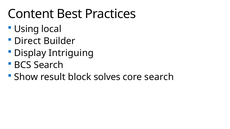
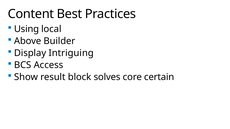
Direct: Direct -> Above (28, 41)
BCS Search: Search -> Access (49, 65)
core search: search -> certain (159, 77)
